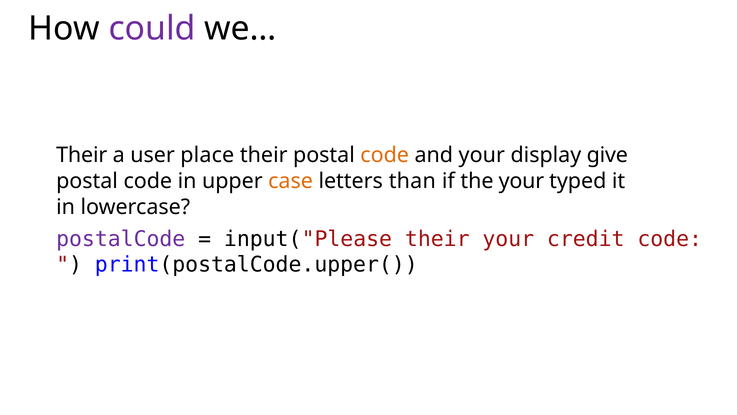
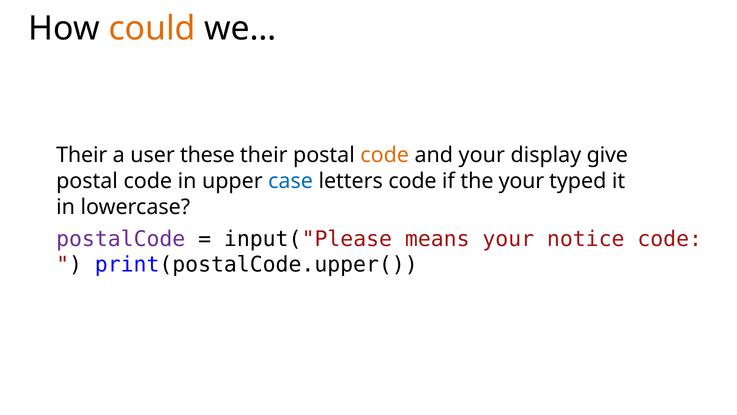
could colour: purple -> orange (152, 29)
place: place -> these (207, 155)
case colour: orange -> blue (291, 181)
letters than: than -> code (412, 181)
input("Please their: their -> means (437, 239)
credit: credit -> notice (586, 239)
